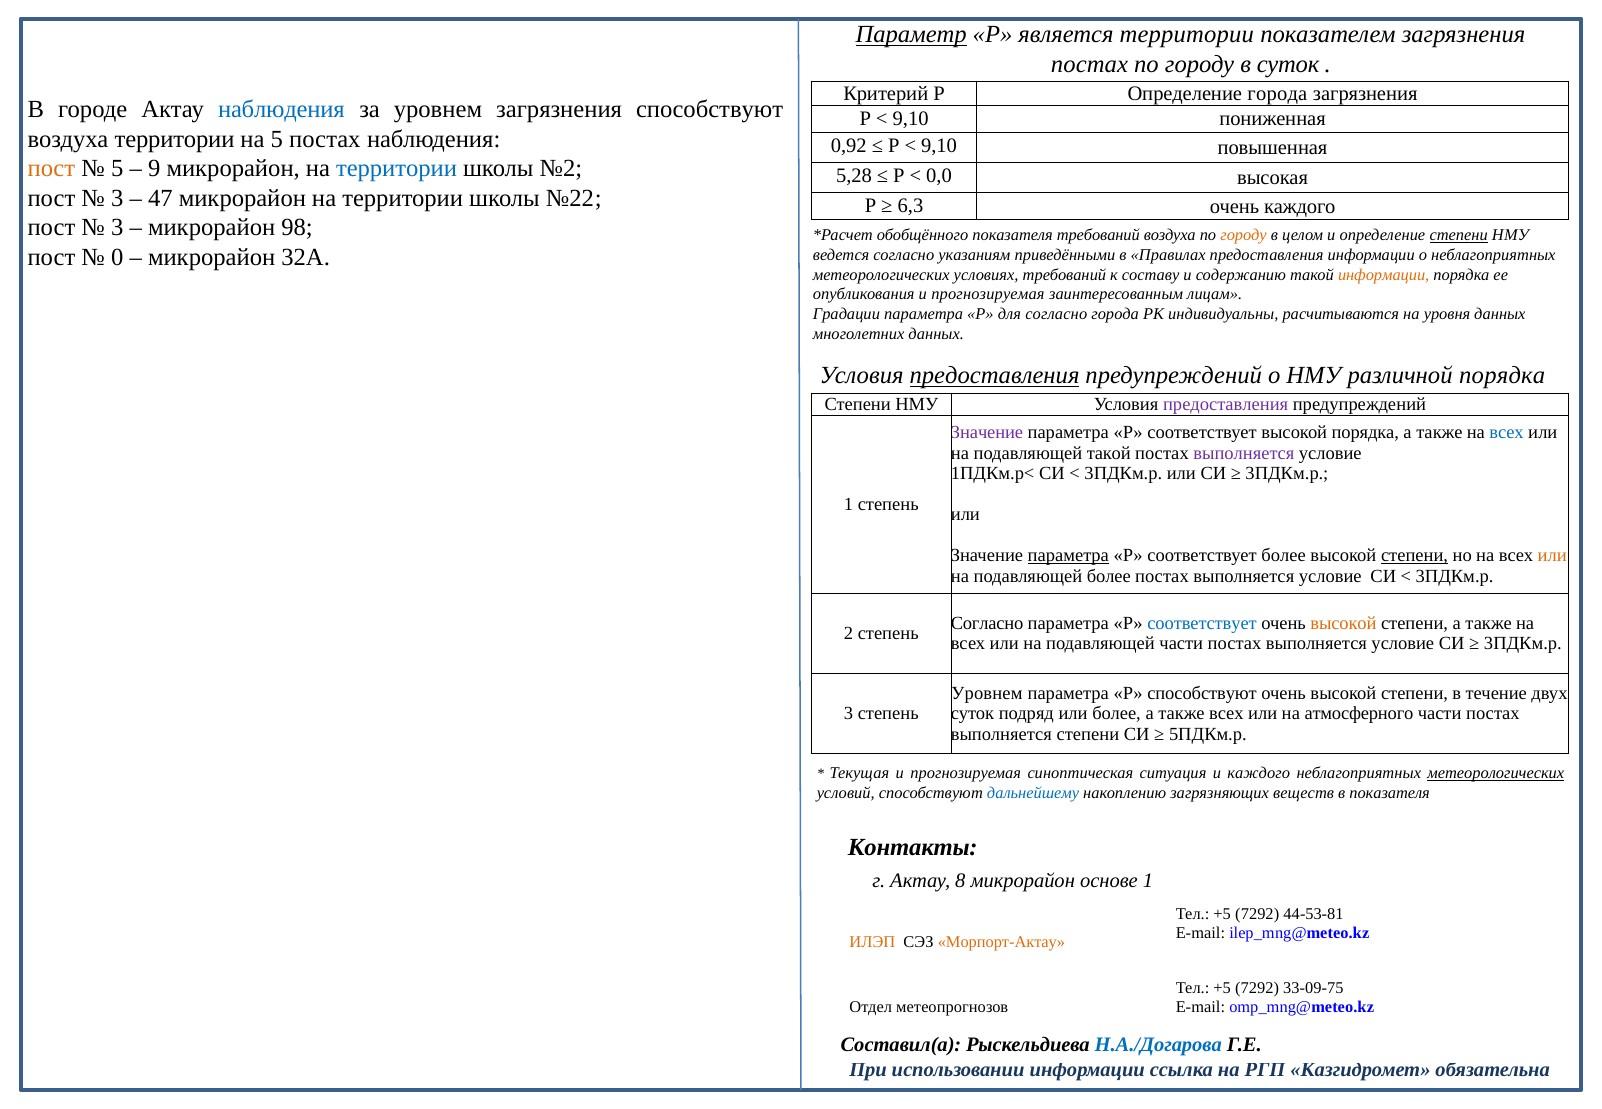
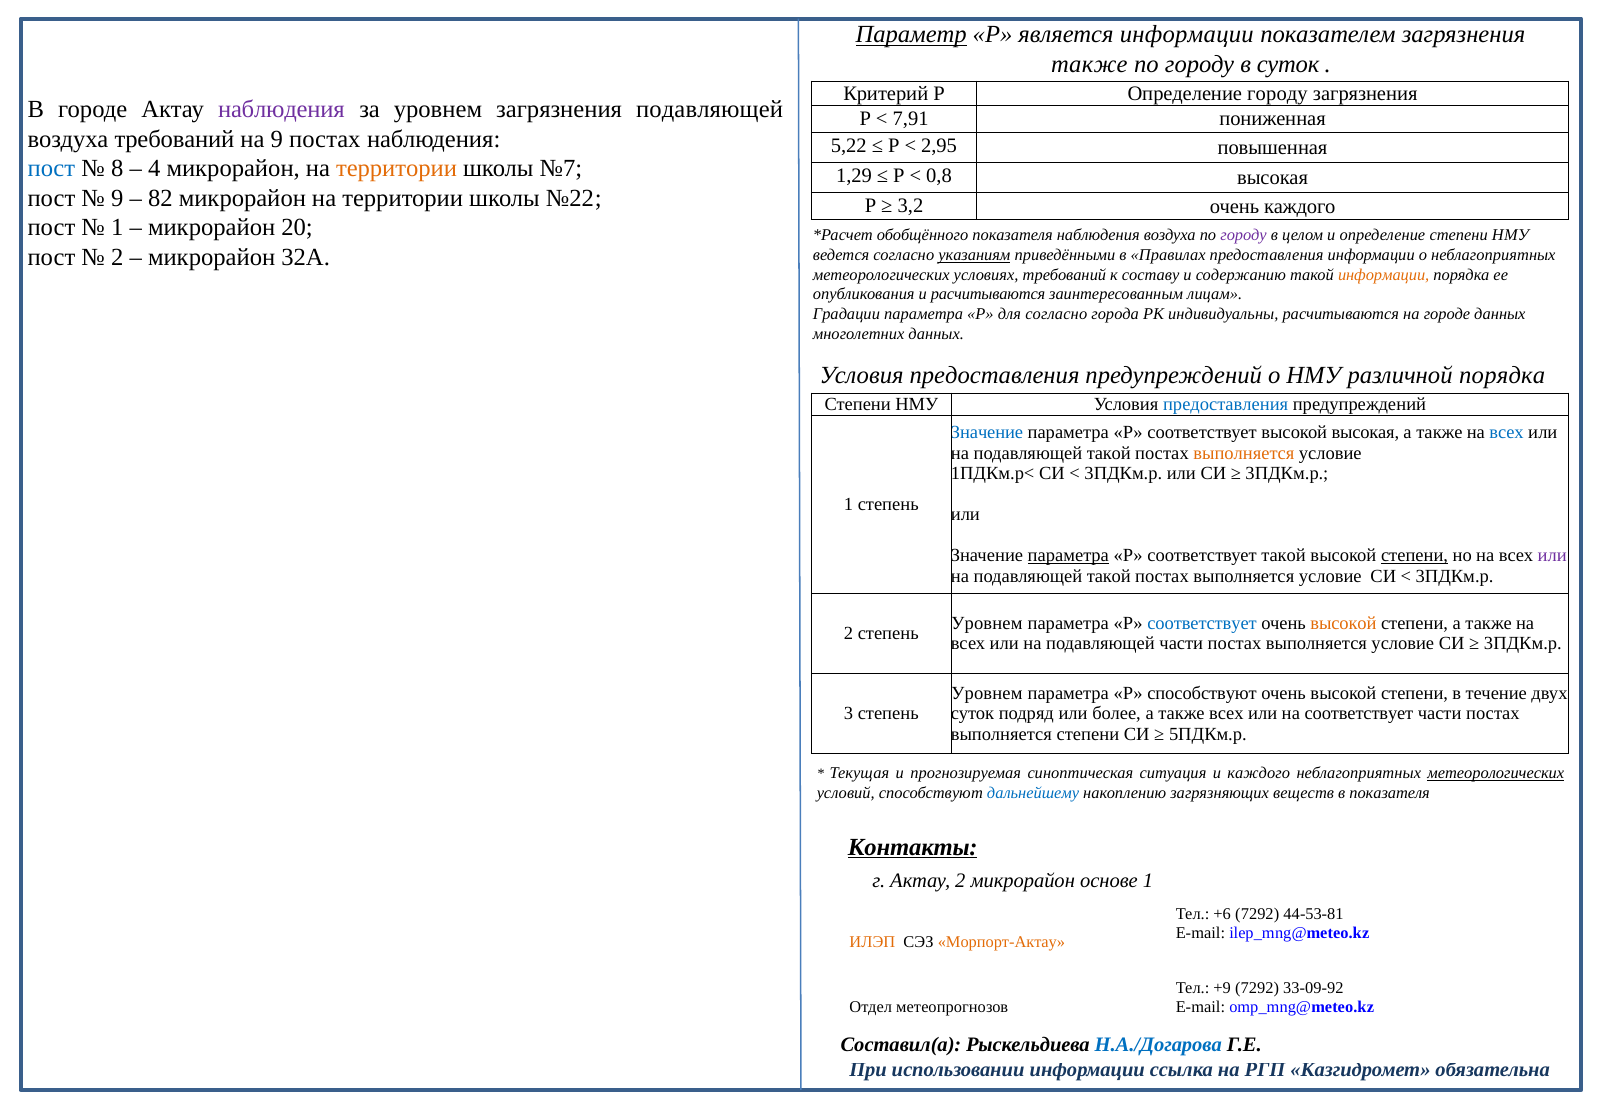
является территории: территории -> информации (1187, 35)
постах: постах -> также (1089, 64)
Определение города: города -> городу (1277, 94)
наблюдения colour: blue -> purple (281, 109)
загрязнения способствуют: способствуют -> подавляющей (710, 109)
9,10: 9,10 -> 7,91 (911, 119)
воздуха территории: территории -> требований (175, 139)
на 5: 5 -> 9 (277, 139)
0,92: 0,92 -> 5,22 (849, 145)
9,10: 9,10 -> 2,95 (939, 145)
пост colour: orange -> blue (51, 169)
5: 5 -> 8 (117, 169)
9: 9 -> 4 (154, 169)
территории colour: blue -> orange (397, 169)
№2: №2 -> №7 (561, 169)
5,28: 5,28 -> 1,29 (854, 176)
0,0: 0,0 -> 0,8 (939, 176)
3: 3 -> 9 (117, 198)
47: 47 -> 82 (160, 198)
6,3: 6,3 -> 3,2 (911, 206)
3: 3 -> 1 (117, 228)
98: 98 -> 20 (297, 228)
показателя требований: требований -> наблюдения (1098, 235)
городу colour: orange -> purple (1244, 235)
степени underline: present -> none (1459, 235)
0: 0 -> 2 (117, 257)
указаниям underline: none -> present (974, 255)
опубликования и прогнозируемая: прогнозируемая -> расчитываются (988, 294)
на уровня: уровня -> городе (1447, 314)
предоставления underline: present -> none (995, 376)
предоставления colour: purple -> blue (1226, 404)
Значение colour: purple -> blue (987, 433)
высокой порядка: порядка -> высокая (1365, 433)
выполняется colour: purple -> orange (1244, 453)
соответствует более: более -> такой (1284, 556)
или colour: orange -> purple (1552, 556)
более: более -> такой (1109, 576)
Согласно: Согласно -> Уровнем (987, 623)
на атмосферного: атмосферного -> соответствует (1359, 714)
Контакты underline: none -> present (913, 847)
Актау 8: 8 -> 2 (960, 881)
+5: +5 -> +6 (1222, 915)
+5: +5 -> +9 (1222, 988)
33-09-75: 33-09-75 -> 33-09-92 (1313, 988)
